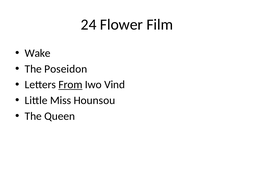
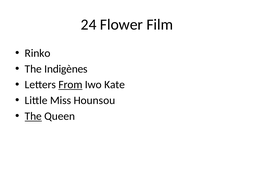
Wake: Wake -> Rinko (38, 53)
Poseidon: Poseidon -> Indigènes (66, 69)
Vind: Vind -> Kate (115, 85)
The underline: none -> present (33, 117)
